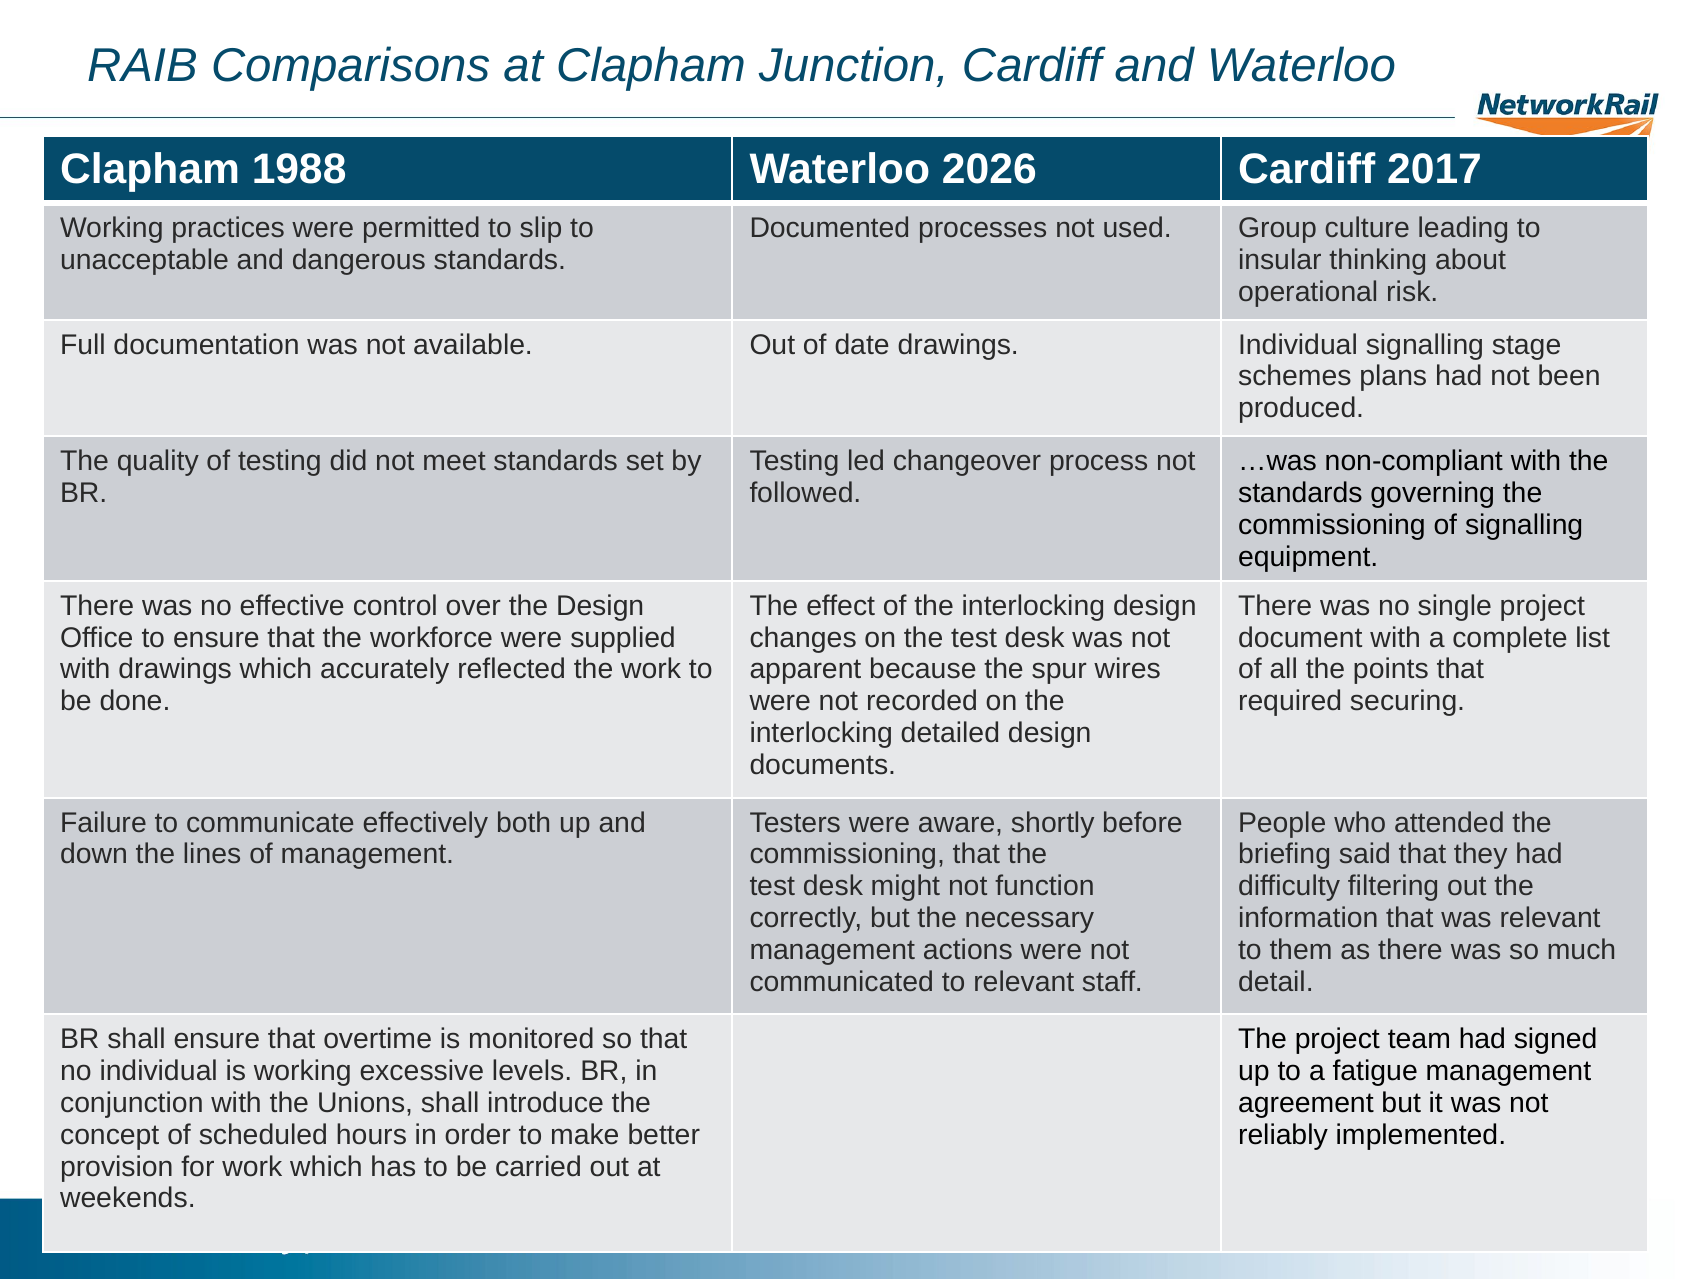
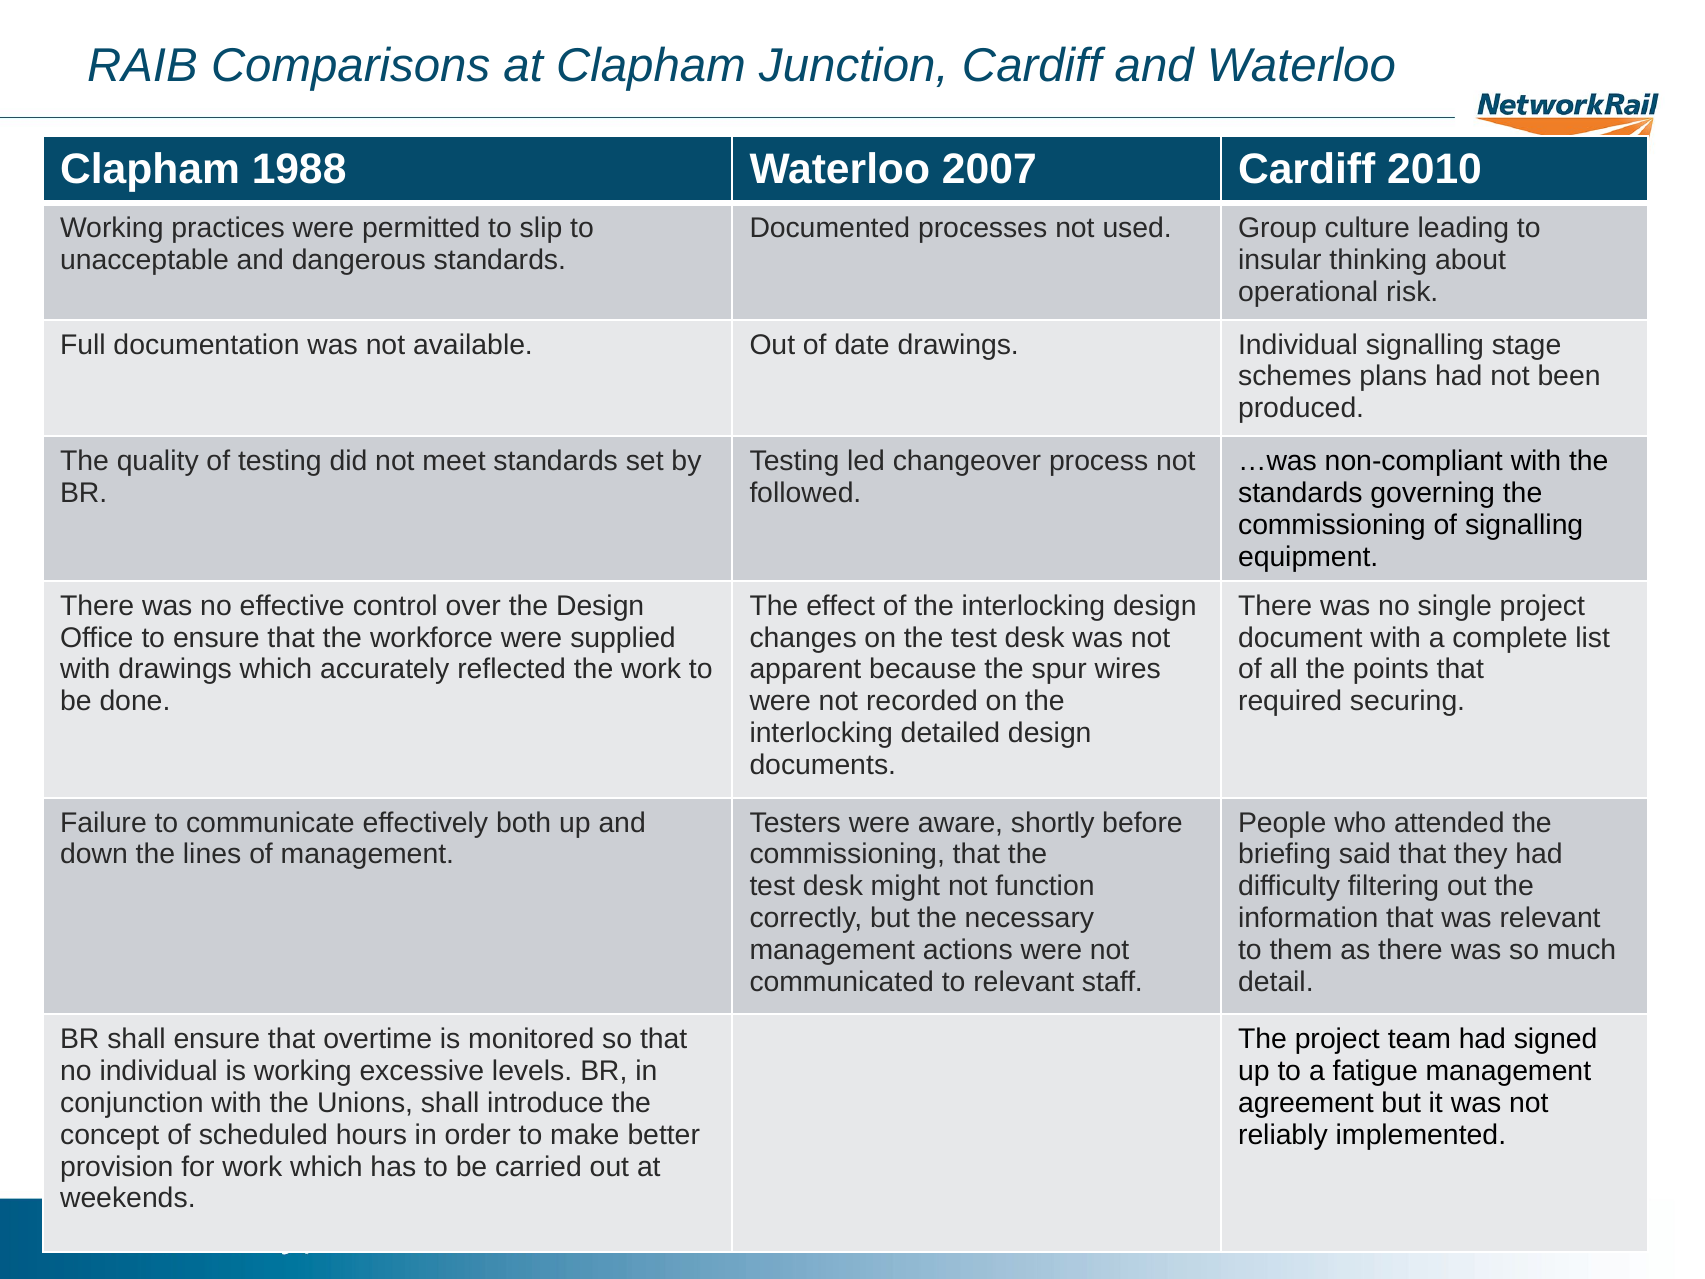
Waterloo 2026: 2026 -> 2007 (989, 170)
2017: 2017 -> 2010 (1435, 170)
